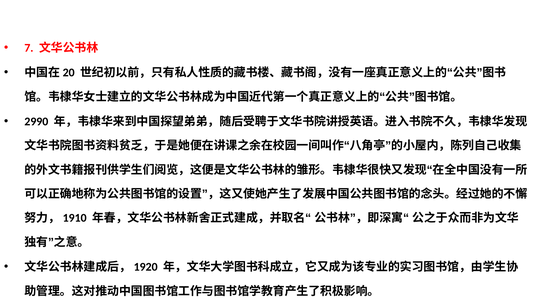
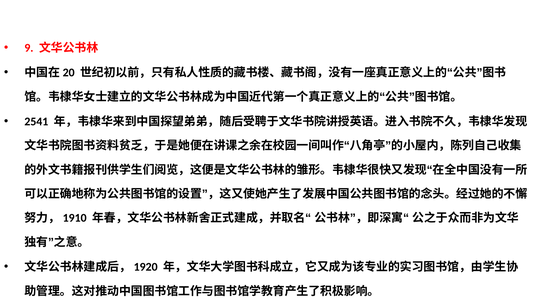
7: 7 -> 9 (29, 48)
2990: 2990 -> 2541 (36, 122)
